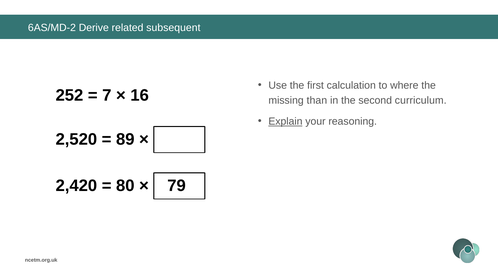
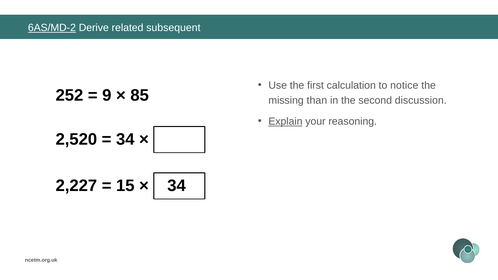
6AS/MD-2 underline: none -> present (52, 28)
where: where -> notice (404, 85)
7: 7 -> 9 (107, 95)
16: 16 -> 85 (140, 95)
curriculum: curriculum -> discussion (421, 100)
89: 89 -> 34 (125, 139)
2,420: 2,420 -> 2,227 (76, 186)
80: 80 -> 15 (125, 186)
79: 79 -> 34 (177, 186)
